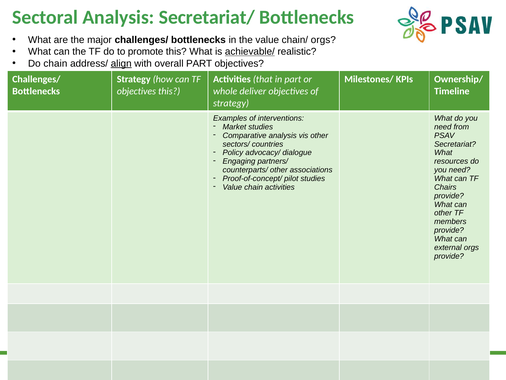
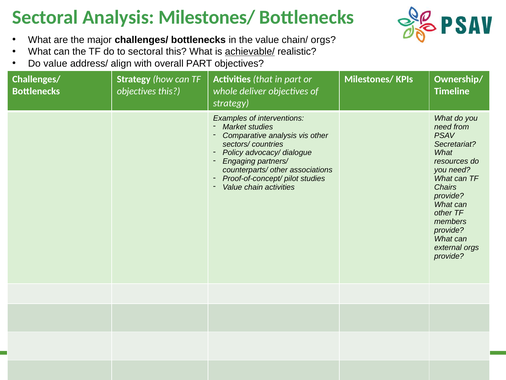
Analysis Secretariat/: Secretariat/ -> Milestones/ (207, 17)
to promote: promote -> sectoral (146, 52)
Do chain: chain -> value (55, 63)
align underline: present -> none (121, 63)
